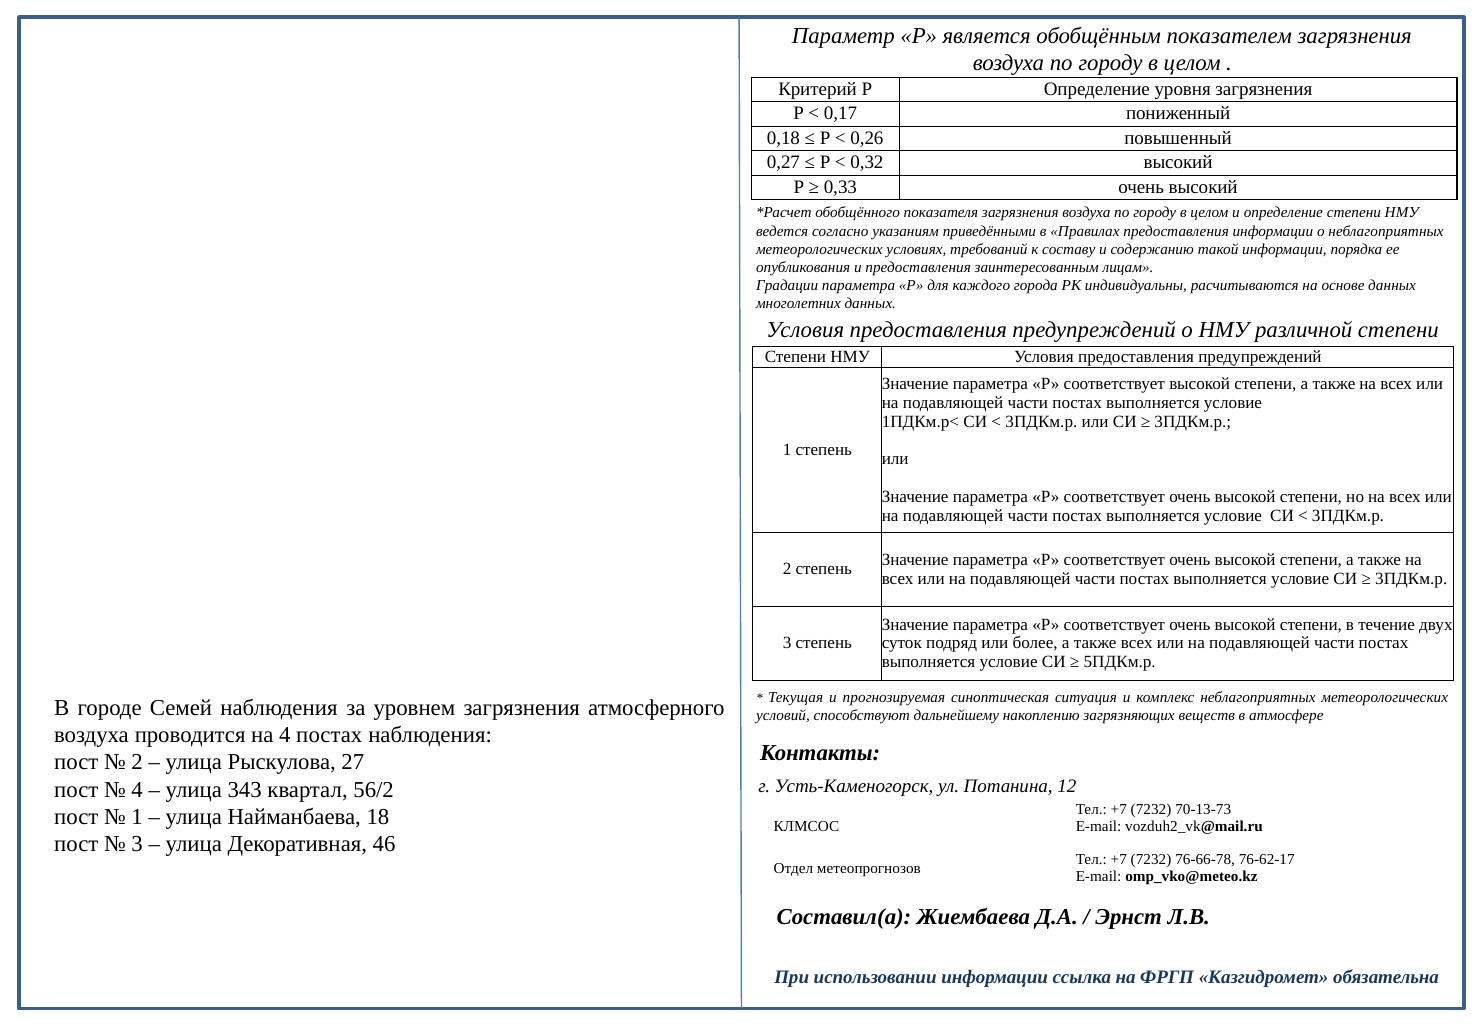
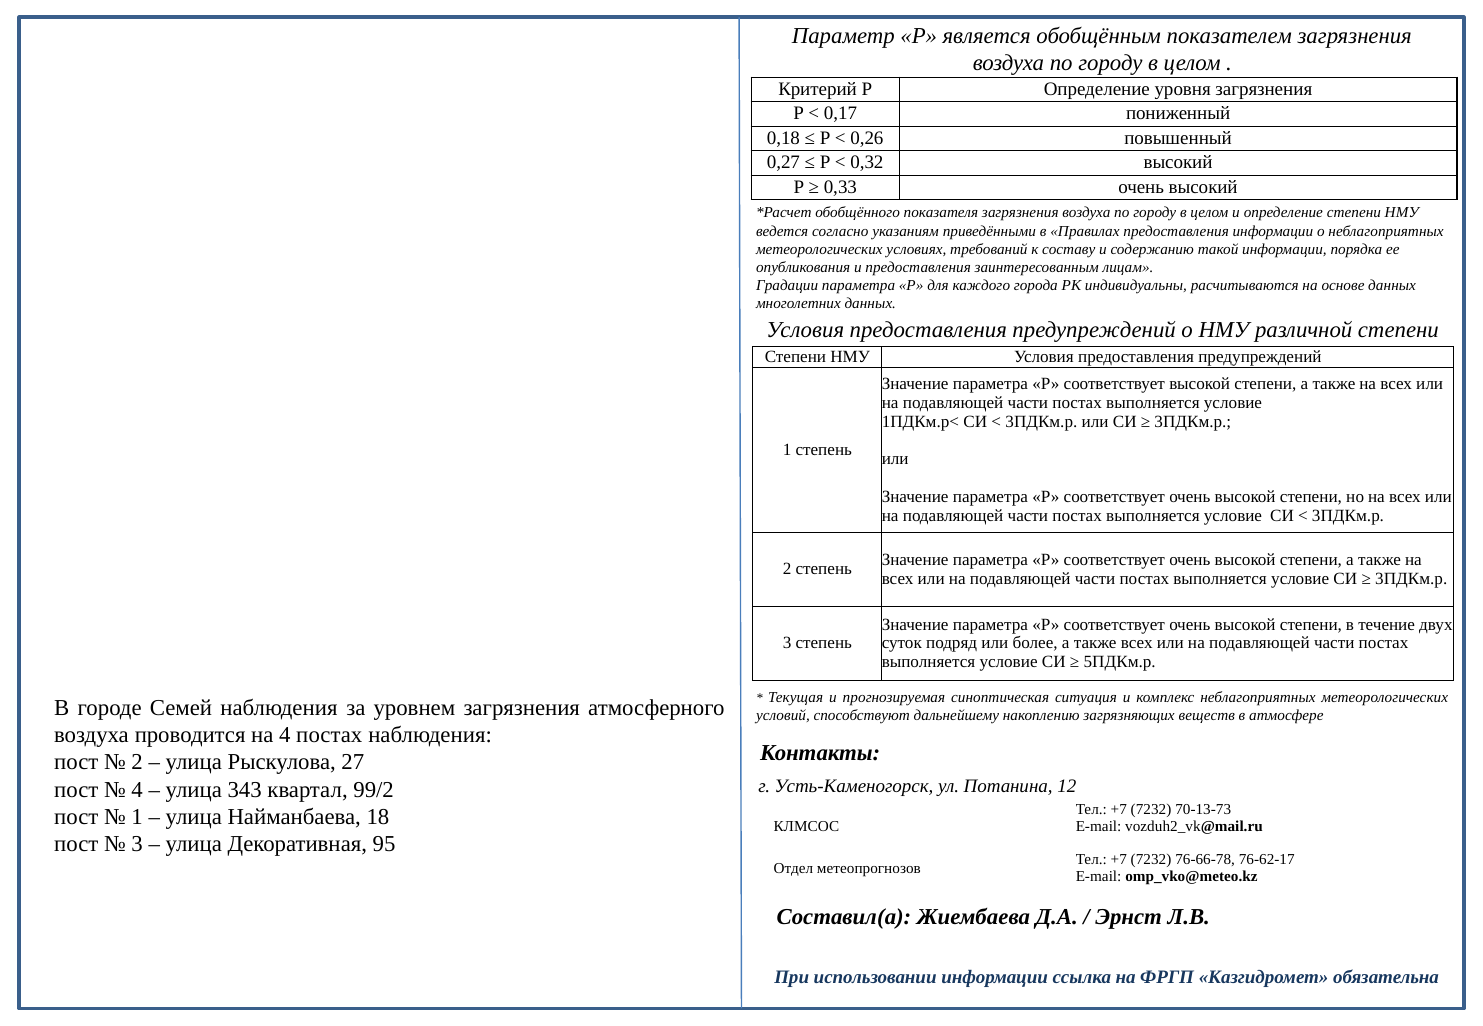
56/2: 56/2 -> 99/2 (374, 790)
46: 46 -> 95 (384, 845)
